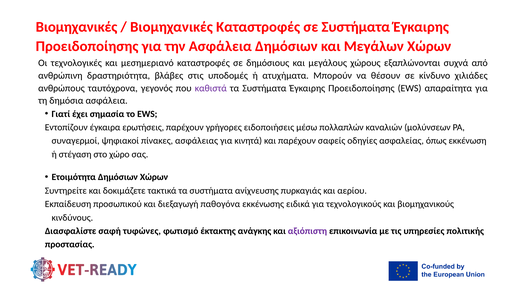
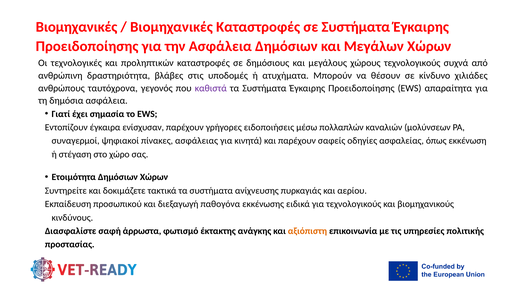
μεσημεριανό: μεσημεριανό -> προληπτικών (147, 63)
χώρους εξαπλώνονται: εξαπλώνονται -> τεχνολογικούς (412, 63)
ερωτήσεις: ερωτήσεις -> ενίσχυσαν (143, 127)
τυφώνες: τυφώνες -> άρρωστα (142, 231)
αξιόπιστη colour: purple -> orange (307, 231)
